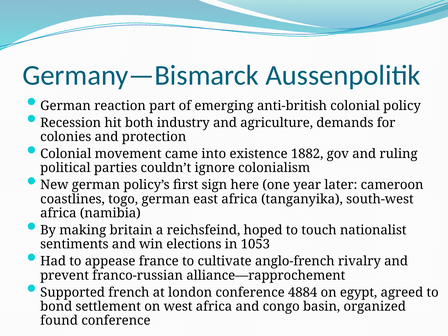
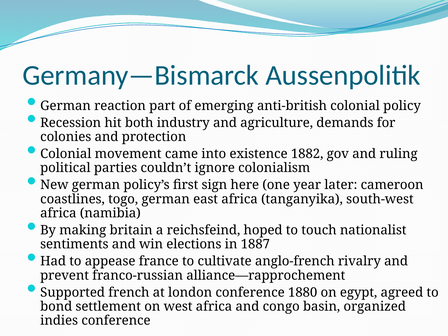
1053: 1053 -> 1887 (255, 244)
4884: 4884 -> 1880 (303, 292)
found: found -> indies (59, 321)
